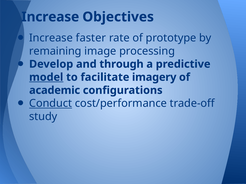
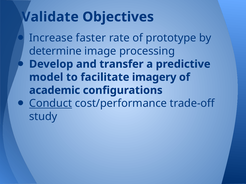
Increase: Increase -> Validate (50, 17)
remaining: remaining -> determine (55, 51)
through: through -> transfer (122, 64)
model underline: present -> none (46, 77)
